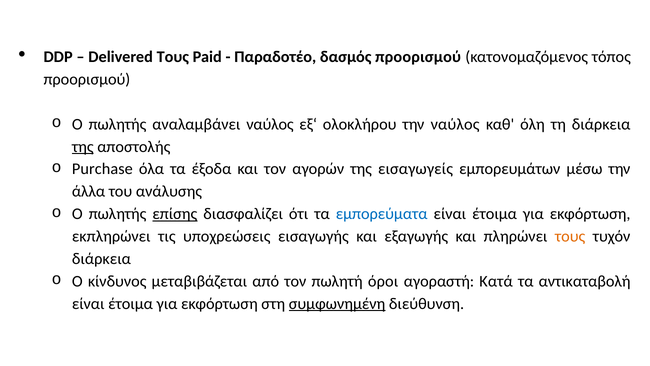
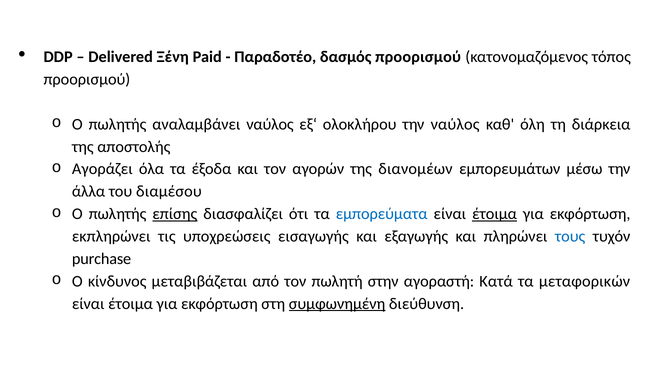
Delivered Τους: Τους -> Ξένη (173, 57)
της underline: present -> none (83, 146)
Purchase: Purchase -> Αγοράζει (102, 169)
εισαγωγείς: εισαγωγείς -> διανομέων (415, 169)
ανάλυσης: ανάλυσης -> διαμέσου (169, 191)
έτοιμα underline: none -> present (495, 214)
τους colour: orange -> blue (570, 236)
διάρκεια: διάρκεια -> purchase (102, 259)
όροι: όροι -> στην (383, 281)
αντικαταβολή: αντικαταβολή -> μεταφορικών (585, 281)
